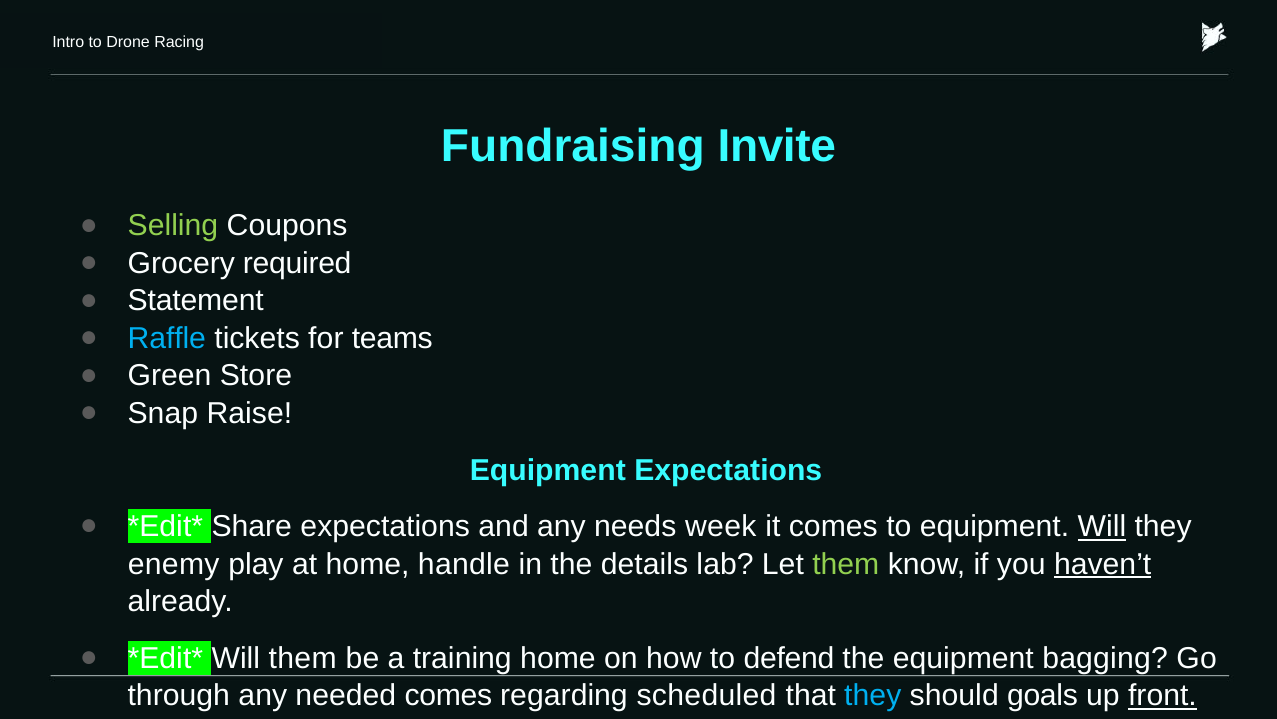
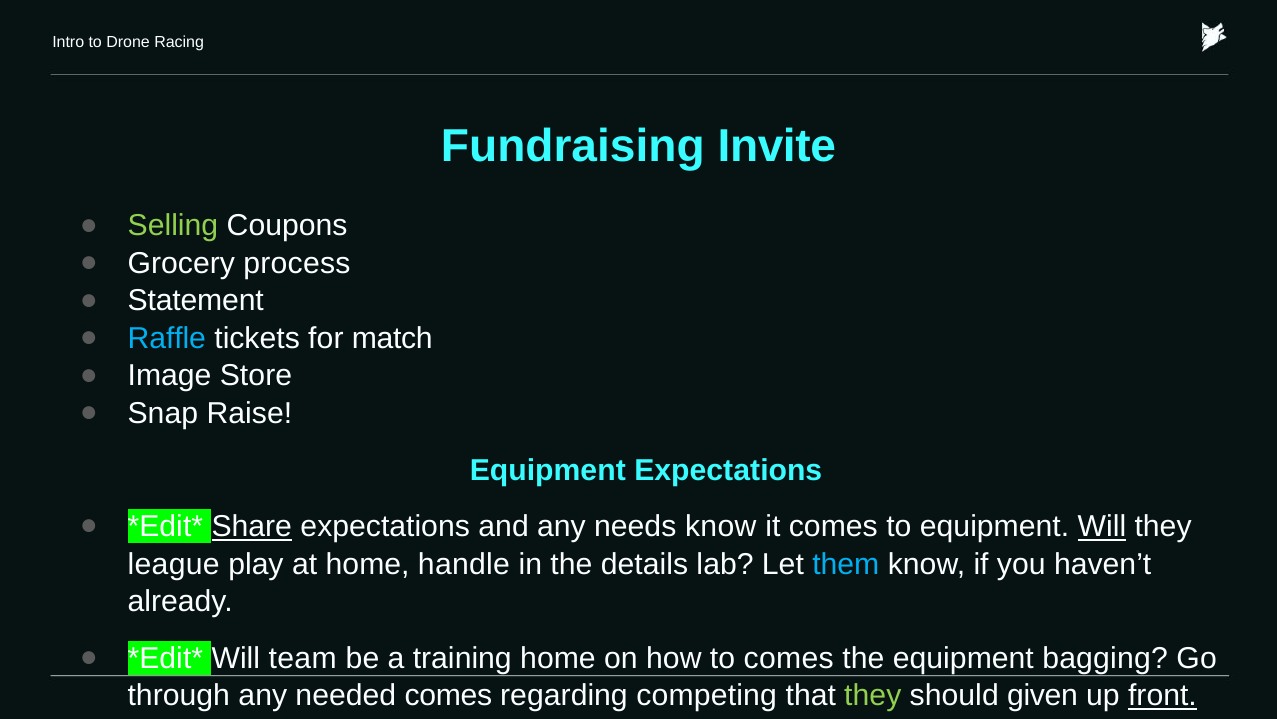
required: required -> process (297, 263)
teams: teams -> match (392, 338)
Green: Green -> Image (170, 376)
Share underline: none -> present (252, 526)
needs week: week -> know (721, 526)
enemy: enemy -> league (174, 564)
them colour: light green -> light blue (846, 564)
haven’t underline: present -> none (1103, 564)
Will them: them -> team (303, 658)
to defend: defend -> comes (789, 658)
scheduled: scheduled -> competing (707, 695)
they colour: light blue -> light green (873, 695)
goals: goals -> given (1042, 695)
